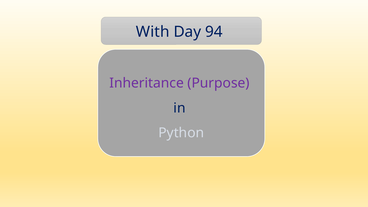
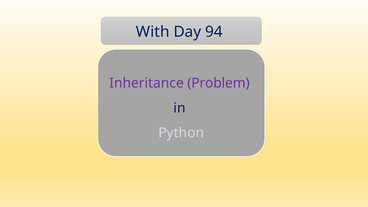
Purpose: Purpose -> Problem (219, 83)
